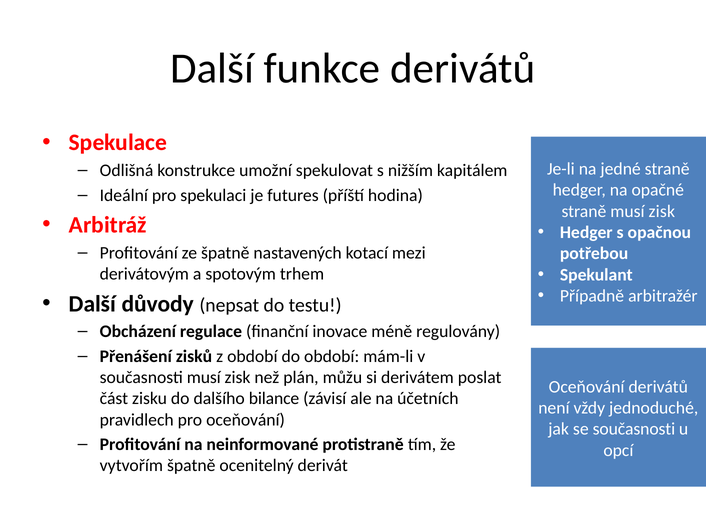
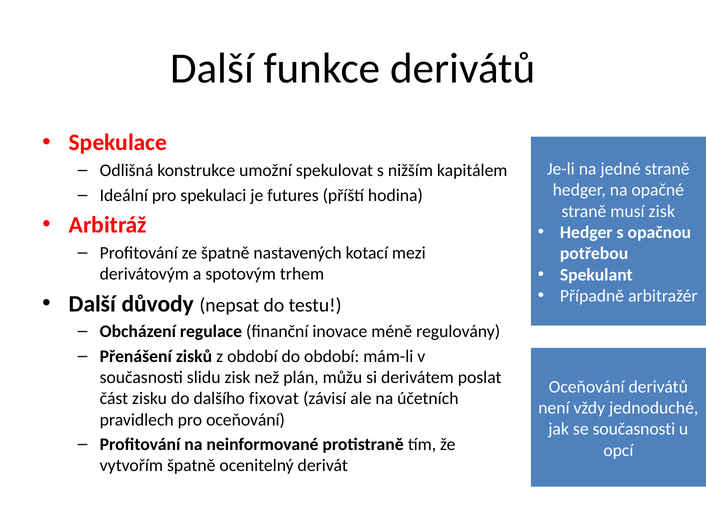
současnosti musí: musí -> slidu (204, 378)
bilance: bilance -> fixovat (274, 399)
